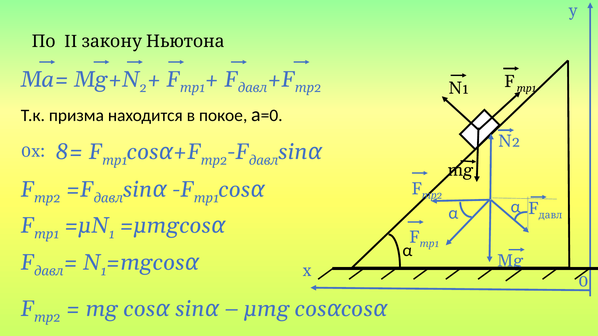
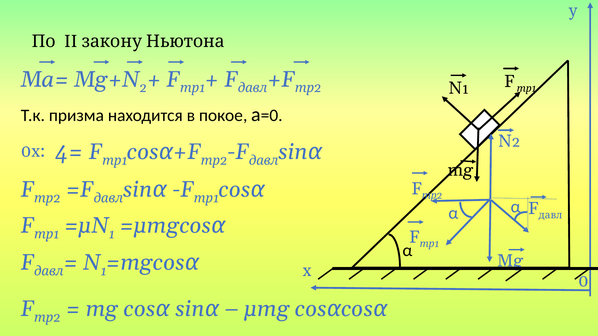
8=: 8= -> 4= (69, 152)
